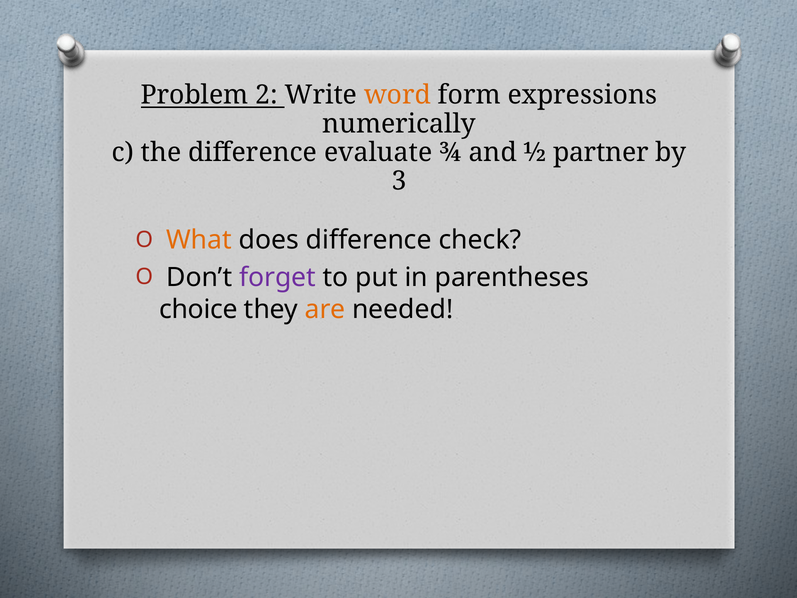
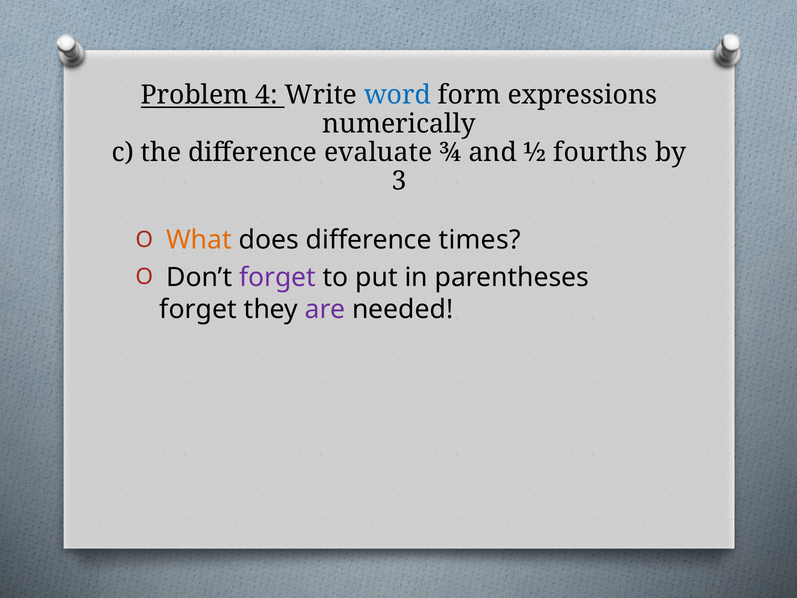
2: 2 -> 4 (267, 95)
word colour: orange -> blue (398, 95)
partner: partner -> fourths (601, 152)
check: check -> times (480, 240)
choice: choice -> forget (198, 309)
are colour: orange -> purple (325, 309)
